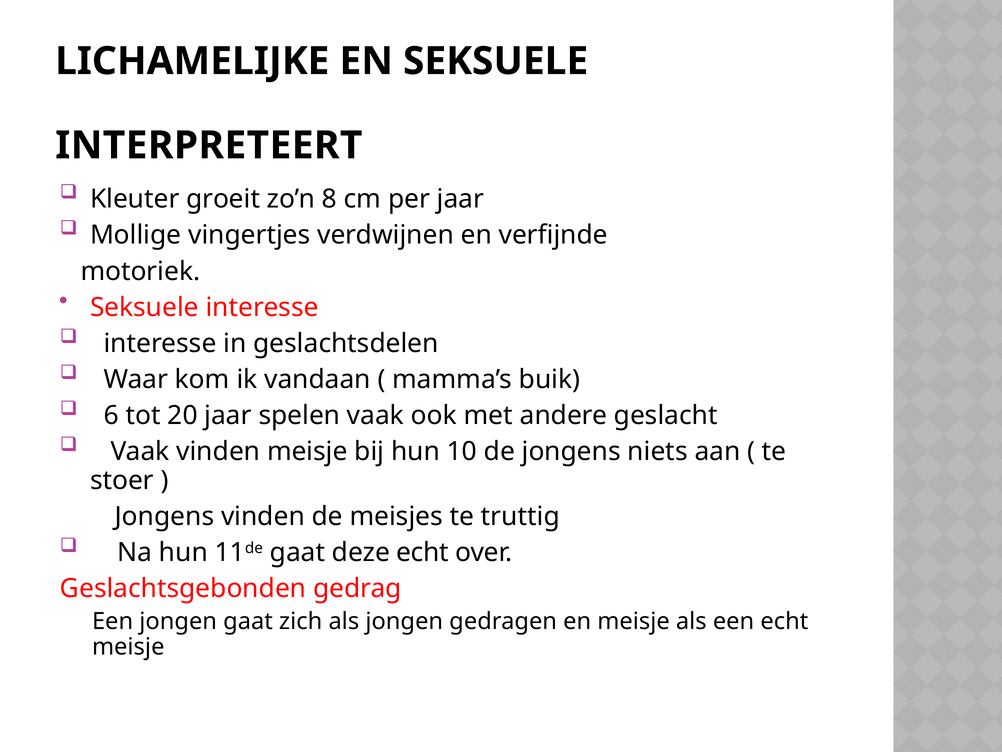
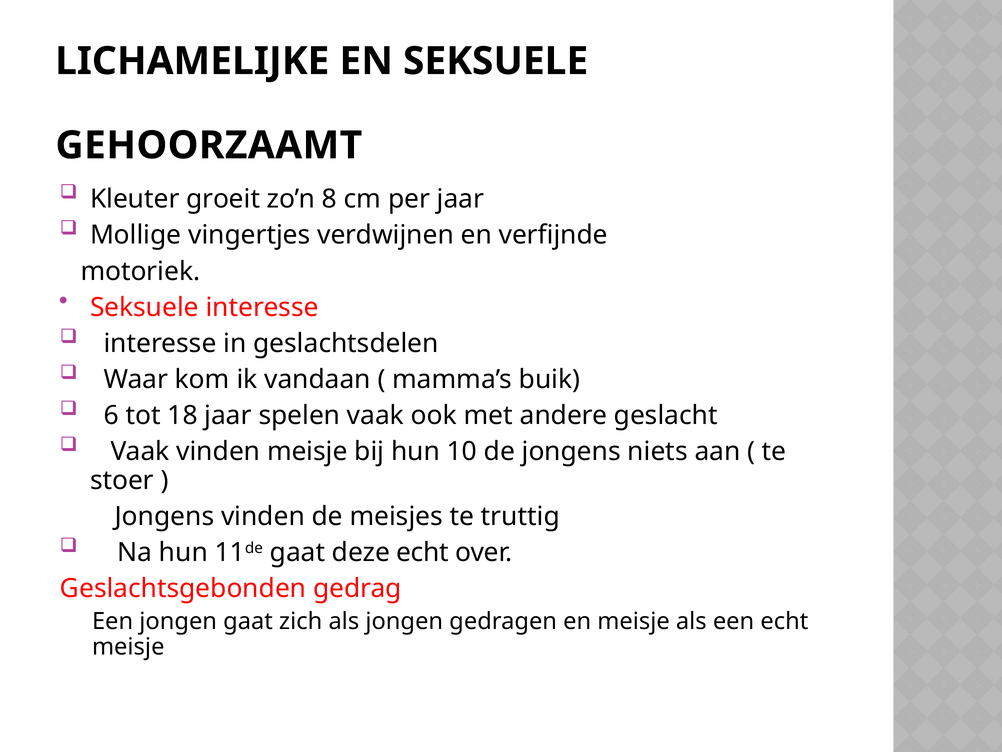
INTERPRETEERT: INTERPRETEERT -> GEHOORZAAMT (209, 145)
20: 20 -> 18 (183, 415)
